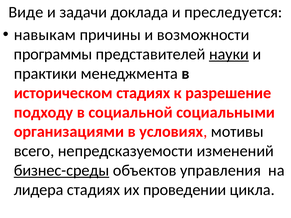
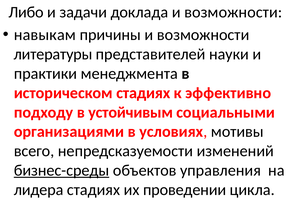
Виде: Виде -> Либо (26, 12)
доклада и преследуется: преследуется -> возможности (233, 12)
программы: программы -> литературы (53, 54)
науки underline: present -> none (229, 54)
разрешение: разрешение -> эффективно (228, 93)
социальной: социальной -> устойчивым (131, 112)
